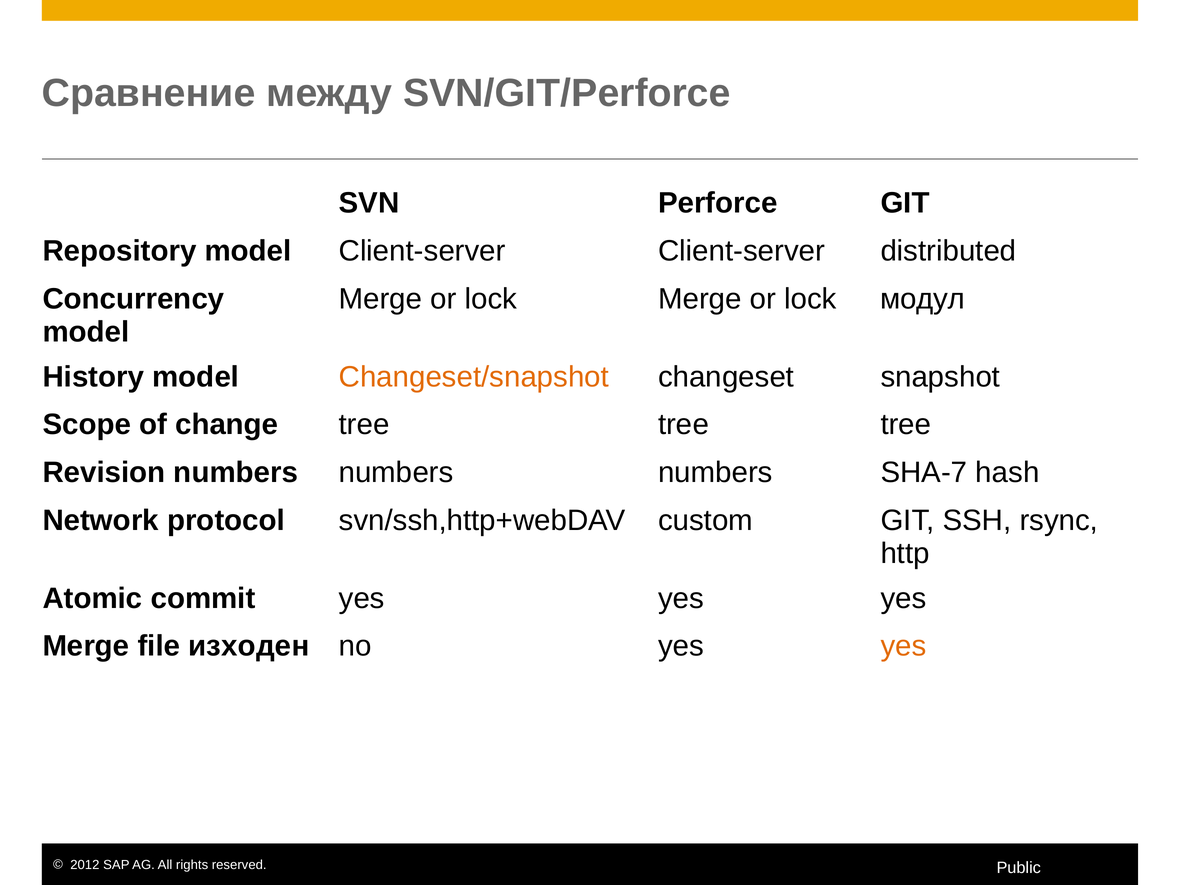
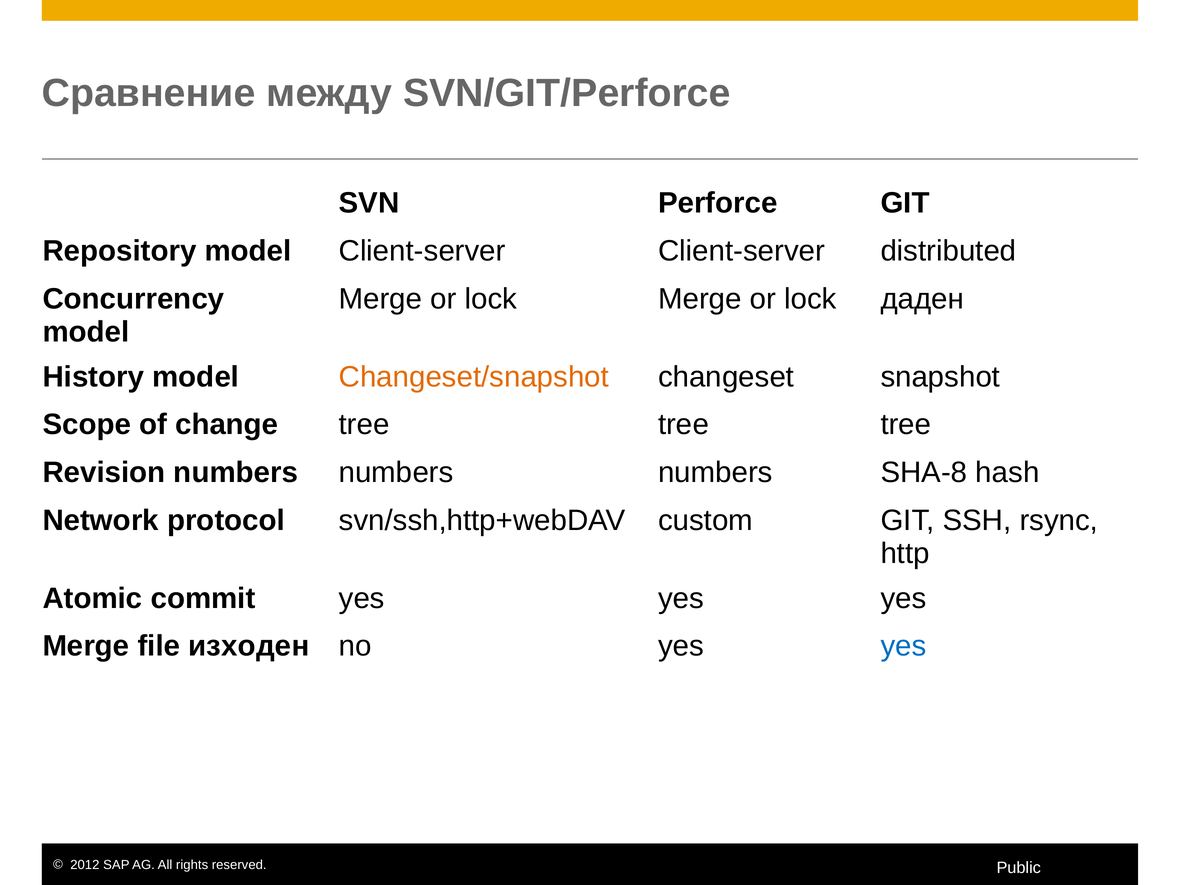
модул: модул -> даден (922, 299)
SHA-7: SHA-7 -> SHA-8 (924, 473)
yes colour: orange -> blue (903, 646)
